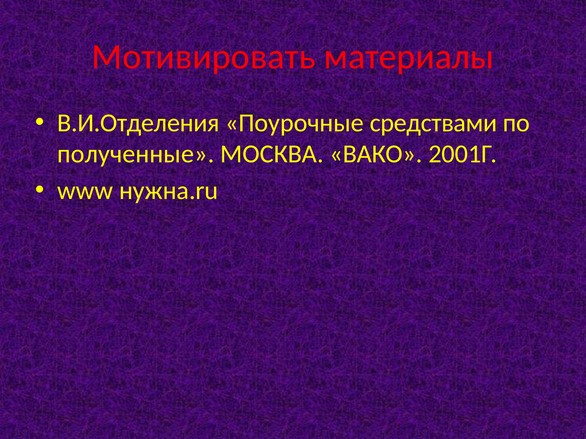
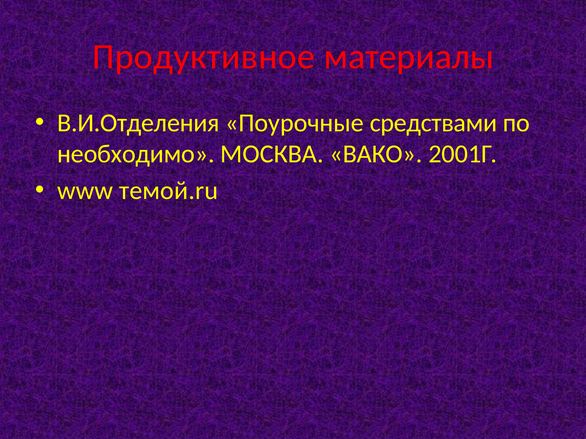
Мотивировать: Мотивировать -> Продуктивное (204, 57)
полученные: полученные -> необходимо (136, 154)
нужна.ru: нужна.ru -> темой.ru (169, 191)
